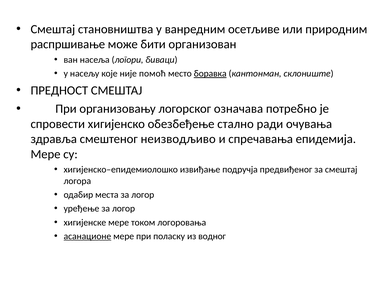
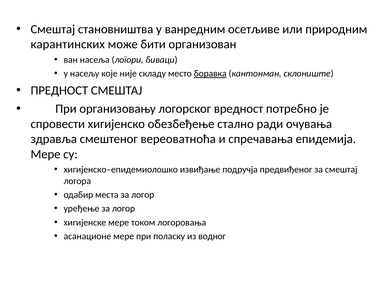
распршивање: распршивање -> карантинских (68, 44)
помоћ: помоћ -> складу (152, 74)
означава: означава -> вредност (239, 109)
неизводљиво: неизводљиво -> вереоватноћа (178, 139)
асанационе underline: present -> none (87, 237)
